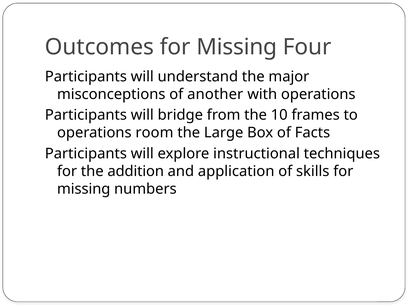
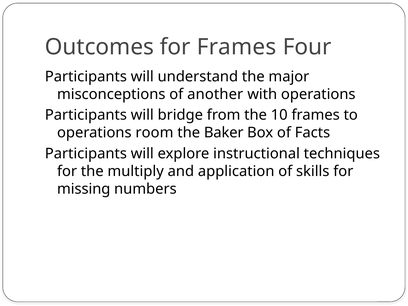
Outcomes for Missing: Missing -> Frames (237, 47)
Large: Large -> Baker (224, 133)
addition: addition -> multiply (136, 171)
